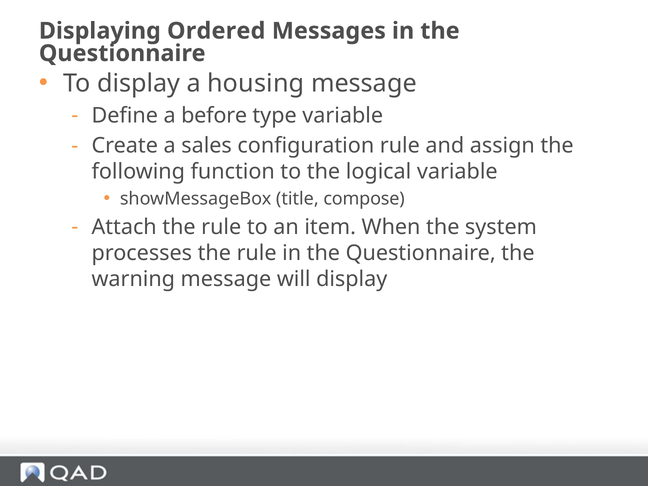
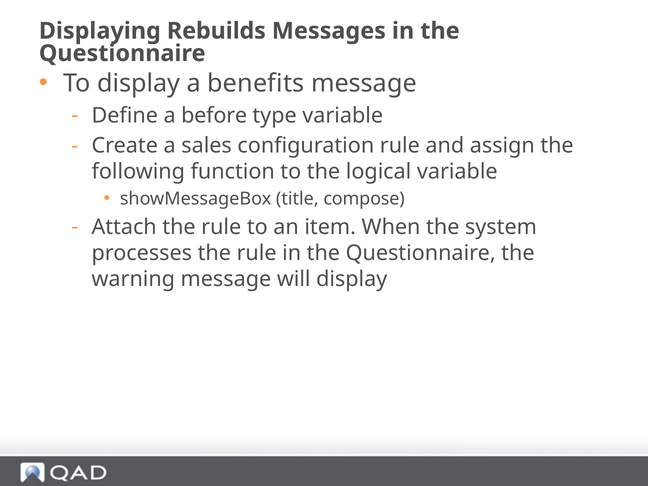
Ordered: Ordered -> Rebuilds (216, 31)
housing: housing -> benefits (256, 83)
